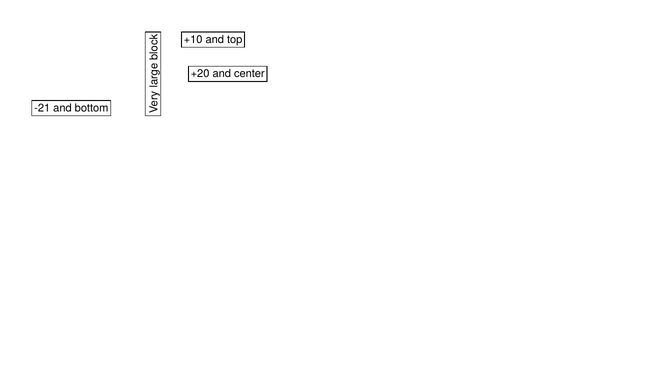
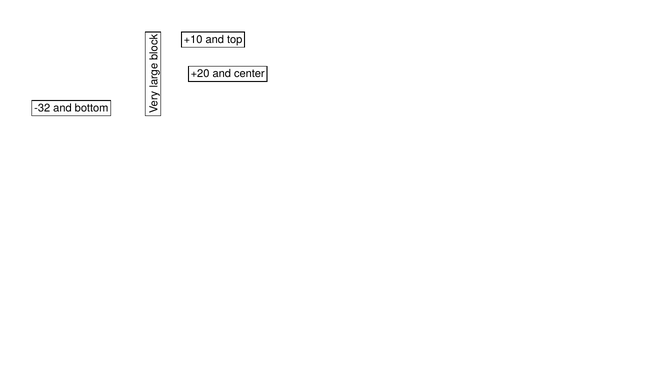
-21: -21 -> -32 (42, 108)
